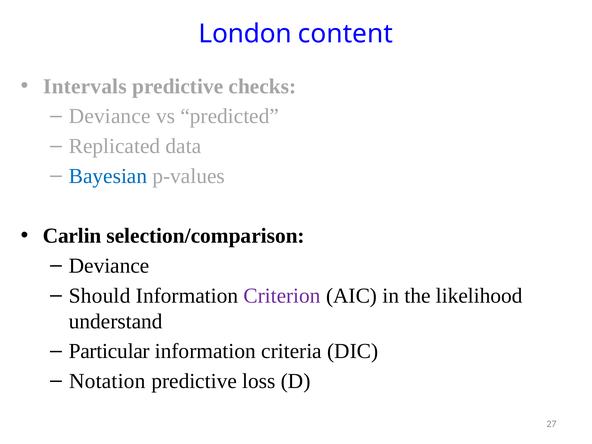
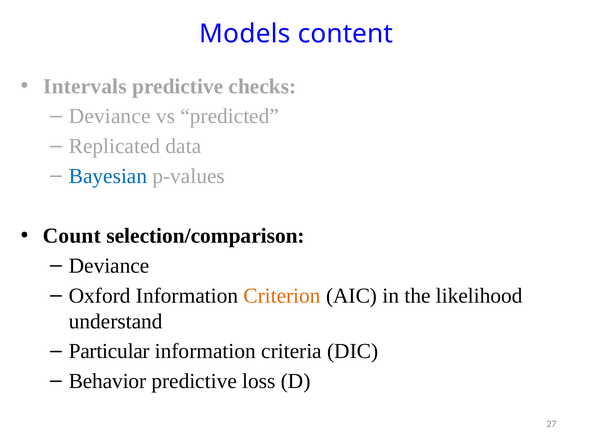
London: London -> Models (245, 34)
Carlin: Carlin -> Count (72, 236)
Should: Should -> Oxford (100, 296)
Criterion colour: purple -> orange (282, 296)
Notation: Notation -> Behavior (107, 381)
